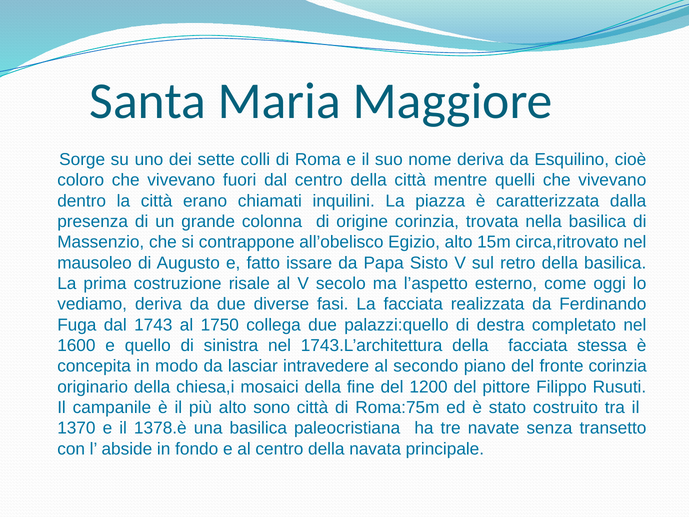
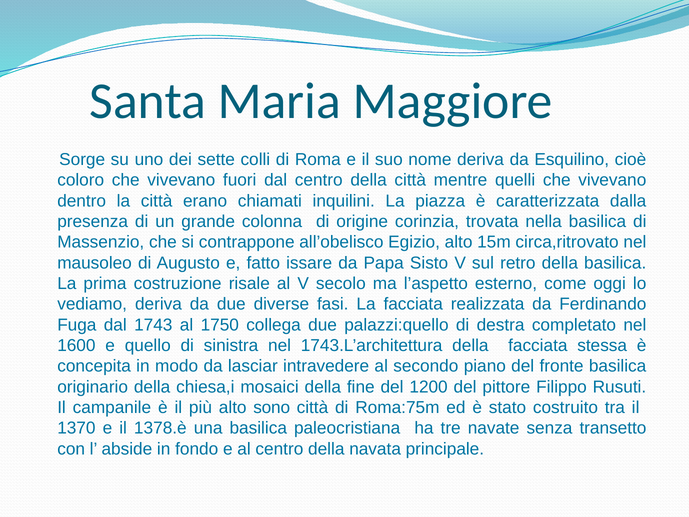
fronte corinzia: corinzia -> basilica (618, 366)
